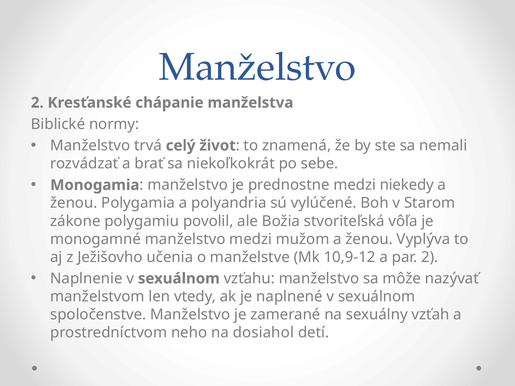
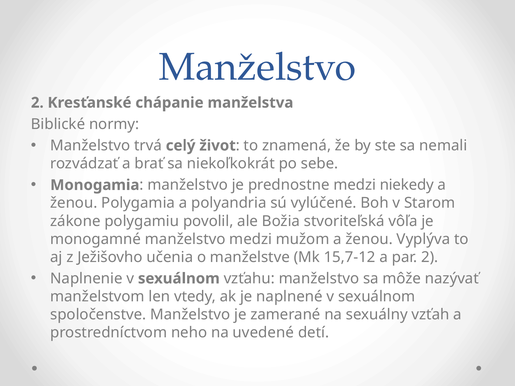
10,9-12: 10,9-12 -> 15,7-12 (350, 257)
dosiahol: dosiahol -> uvedené (263, 333)
